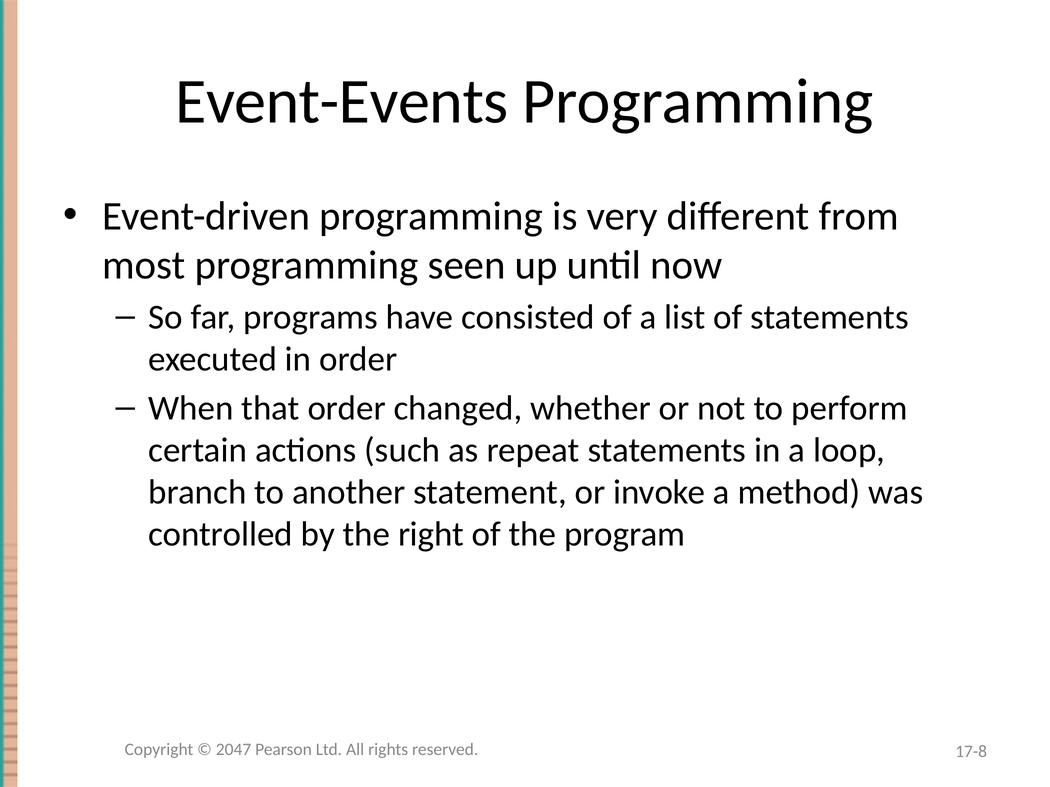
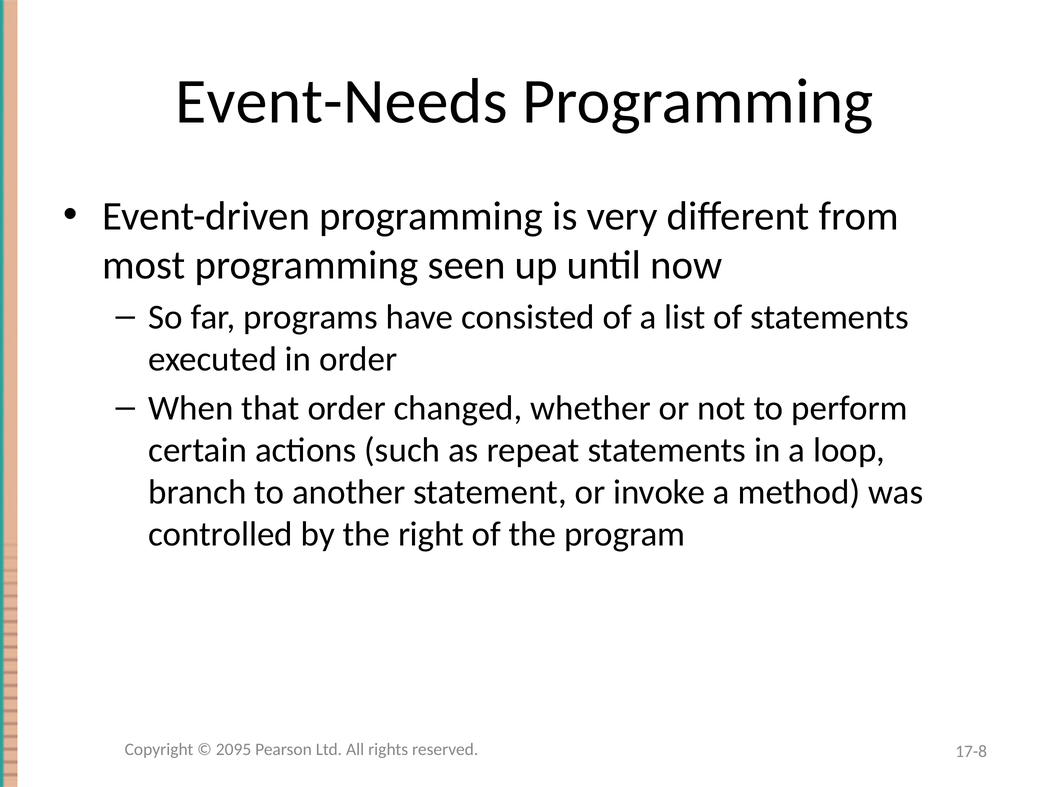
Event-Events: Event-Events -> Event-Needs (342, 102)
2047: 2047 -> 2095 (234, 750)
